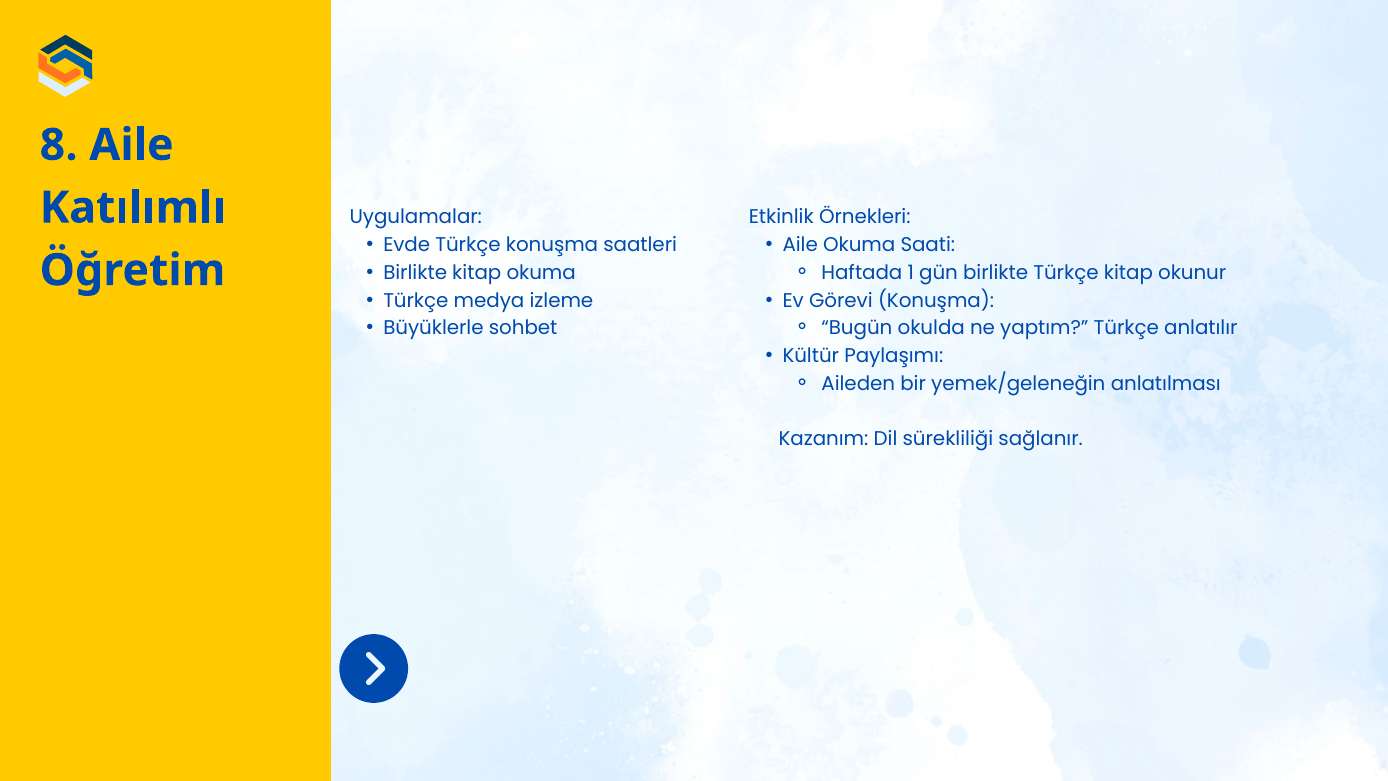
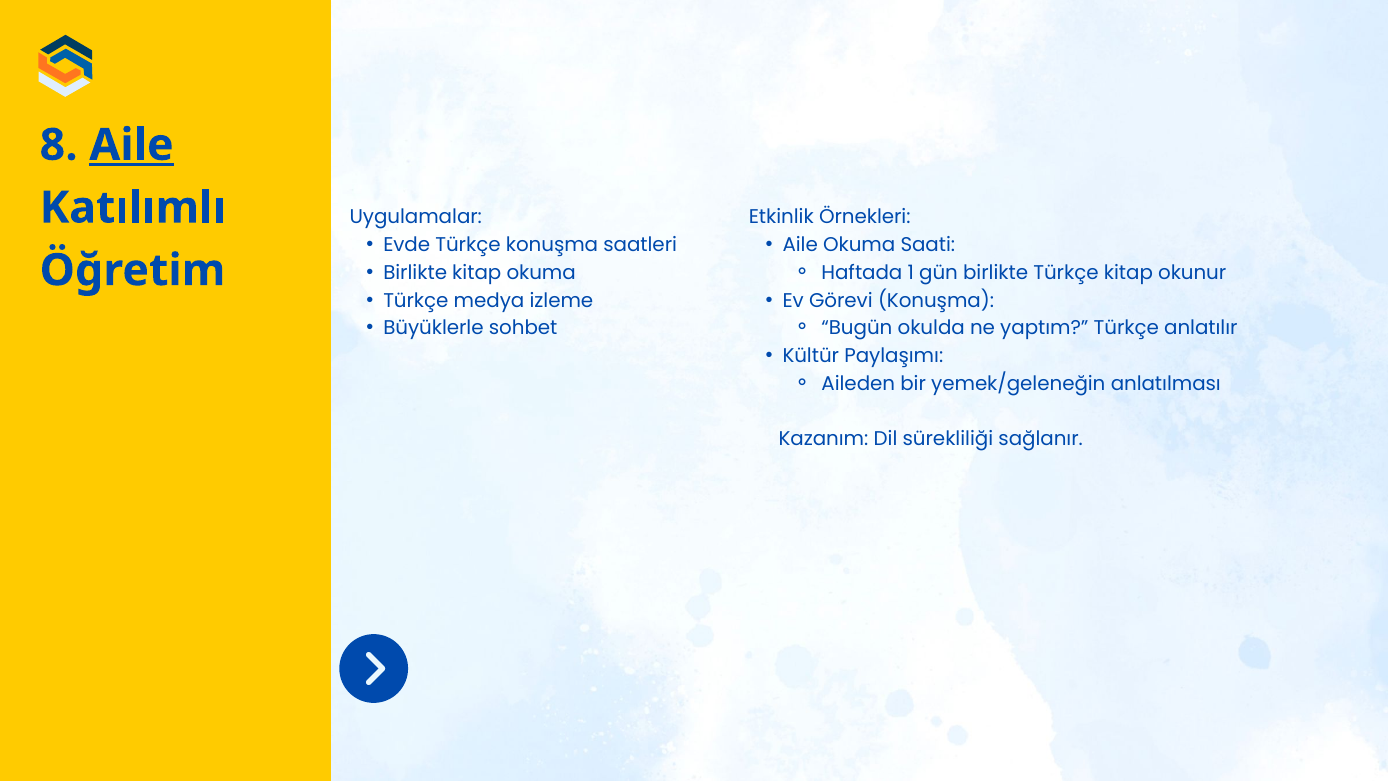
Aile underline: none -> present (131, 145)
